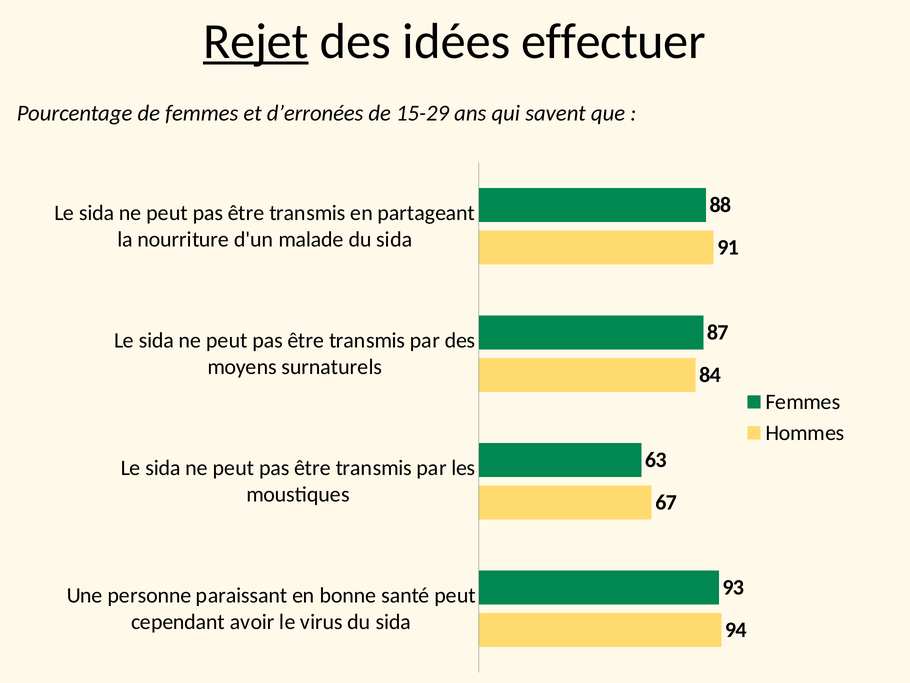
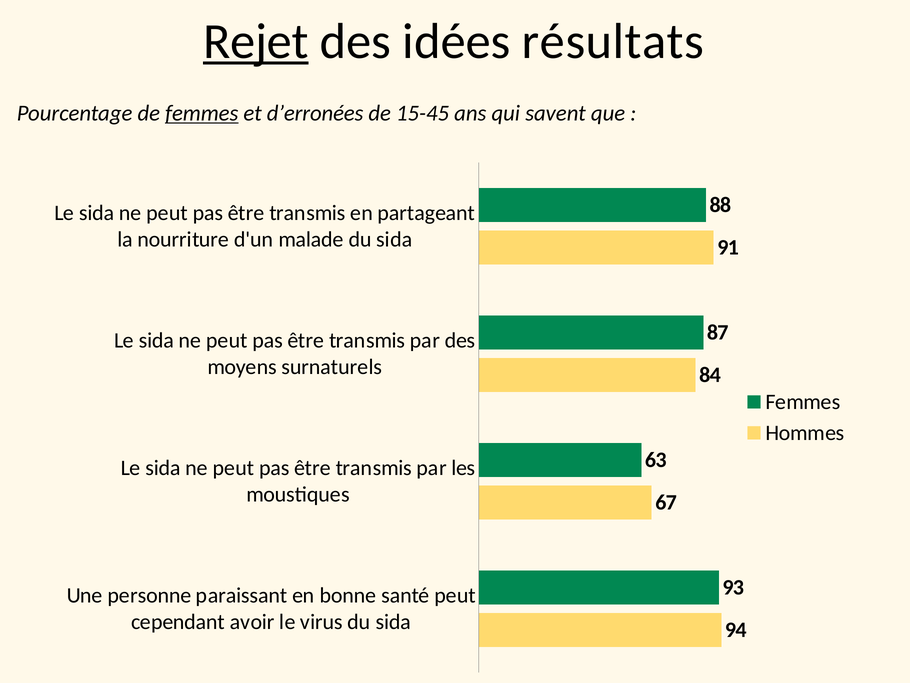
effectuer: effectuer -> résultats (613, 41)
femmes underline: none -> present (202, 113)
15-29: 15-29 -> 15-45 (423, 113)
